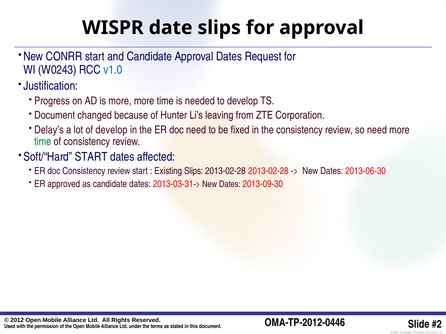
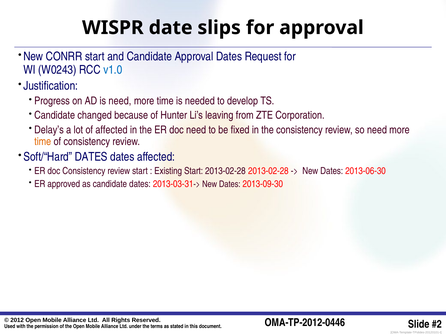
is more: more -> need (120, 101)
Document: Document -> Candidate (55, 116)
of develop: develop -> affected (111, 130)
time colour: green -> orange (43, 142)
Soft/“Hard START: START -> DATES (91, 157)
Existing Slips: Slips -> Start (194, 171)
